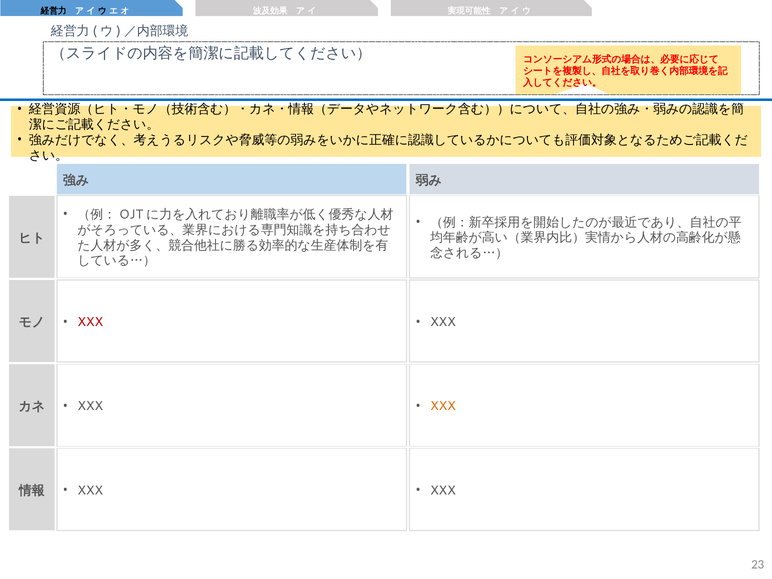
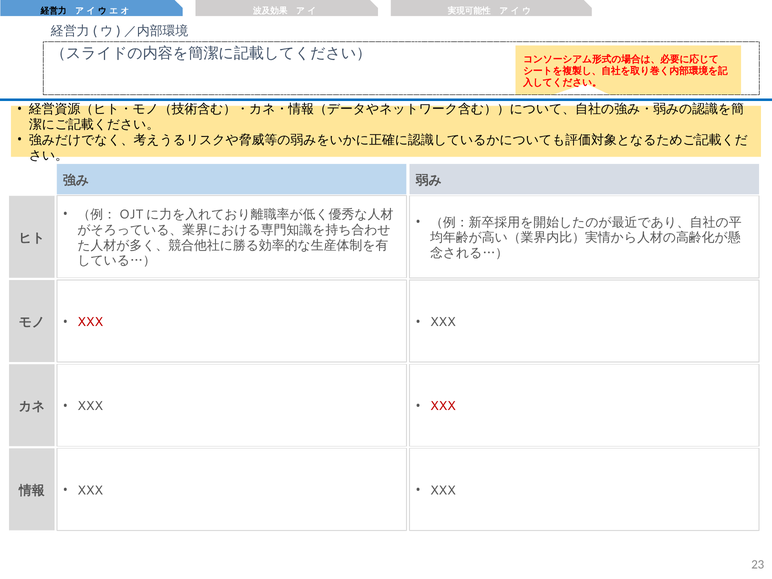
XXX colour: orange -> red (443, 406)
